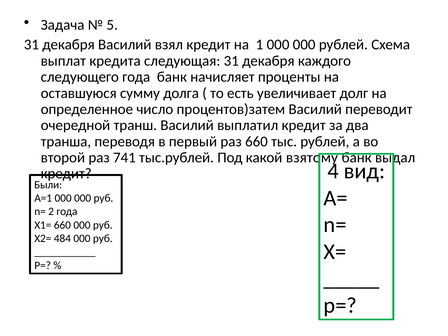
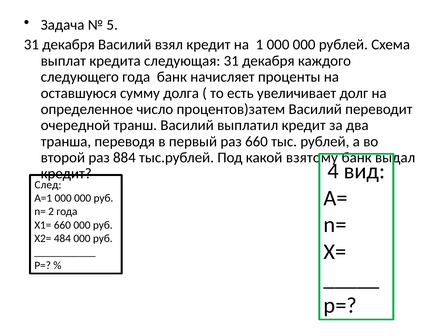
741: 741 -> 884 (124, 158)
Были: Были -> След (48, 185)
